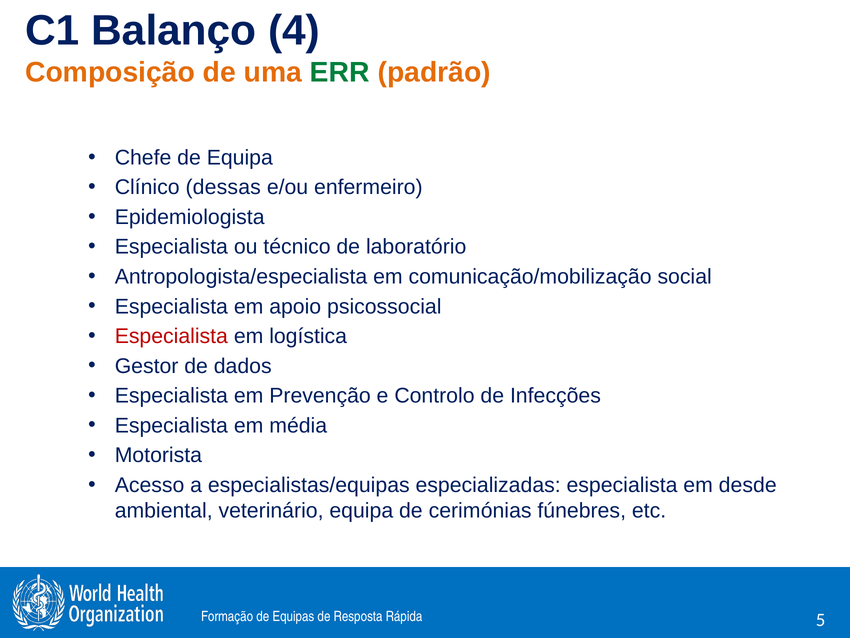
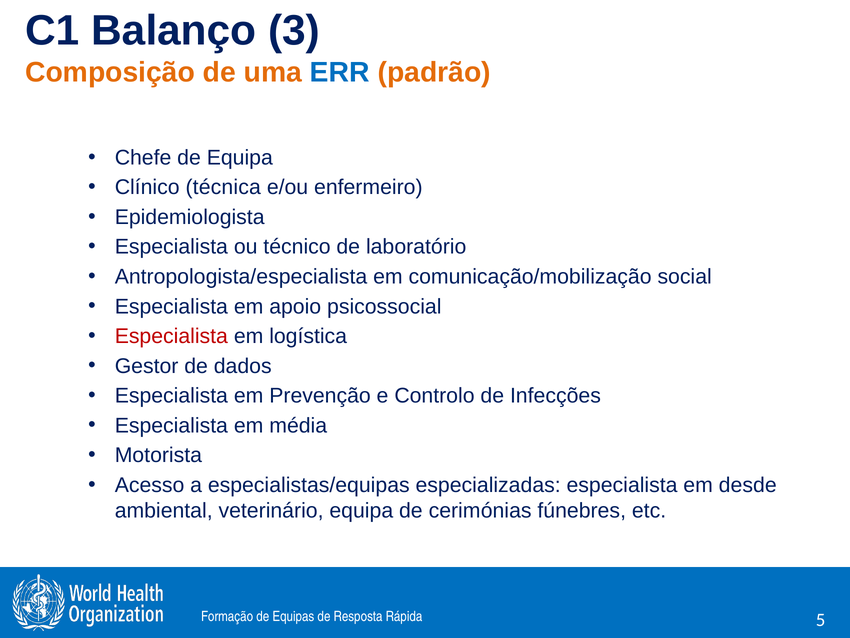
4: 4 -> 3 (294, 31)
ERR colour: green -> blue (340, 72)
dessas: dessas -> técnica (223, 187)
